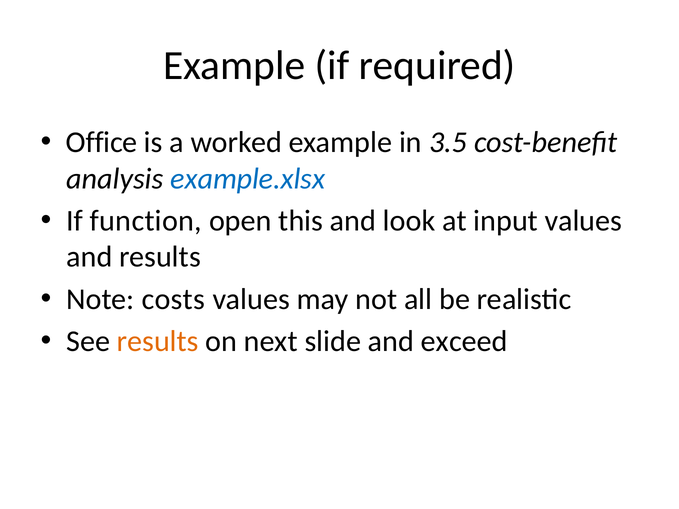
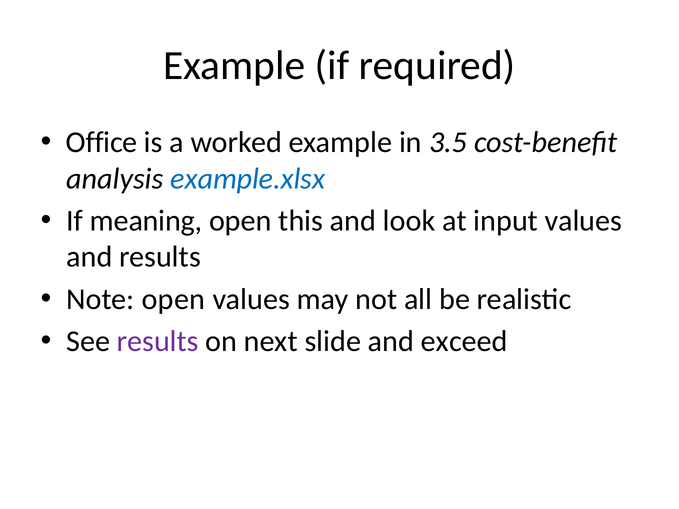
function: function -> meaning (146, 221)
Note costs: costs -> open (173, 299)
results colour: orange -> purple (158, 342)
